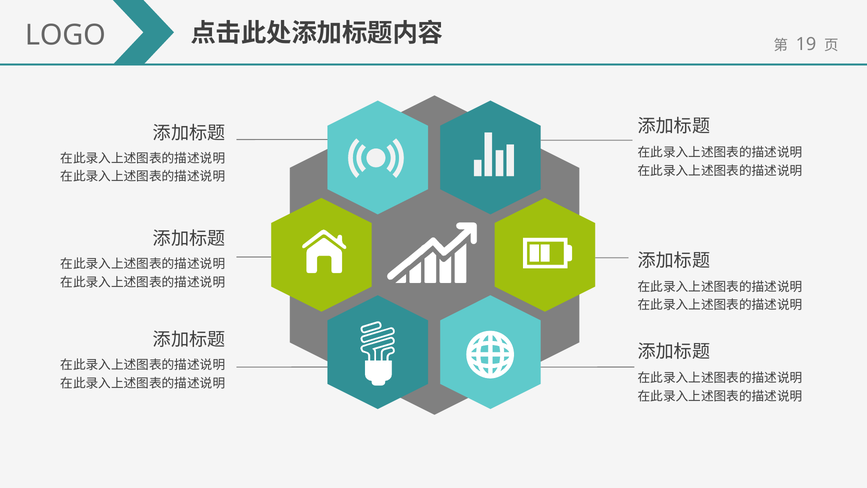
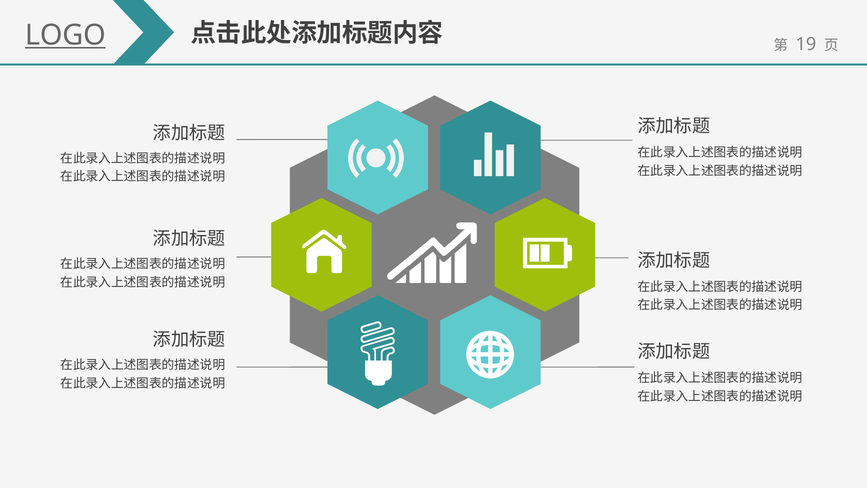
LOGO underline: none -> present (65, 35)
